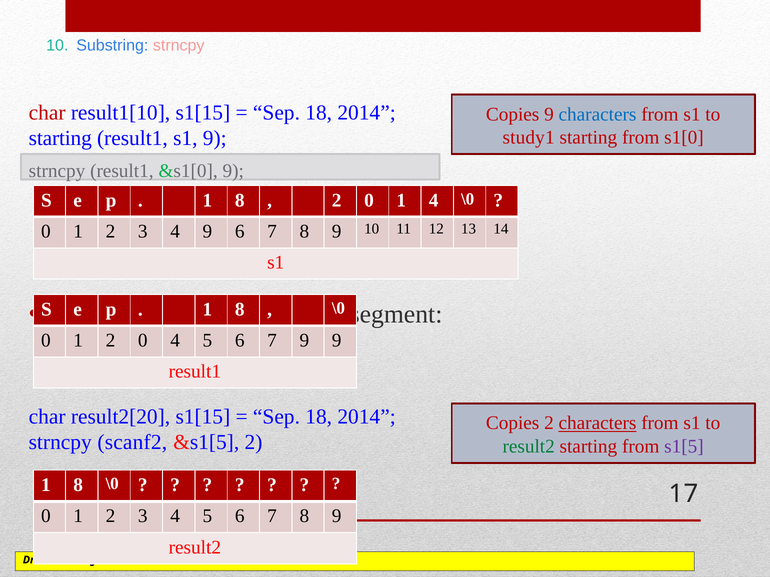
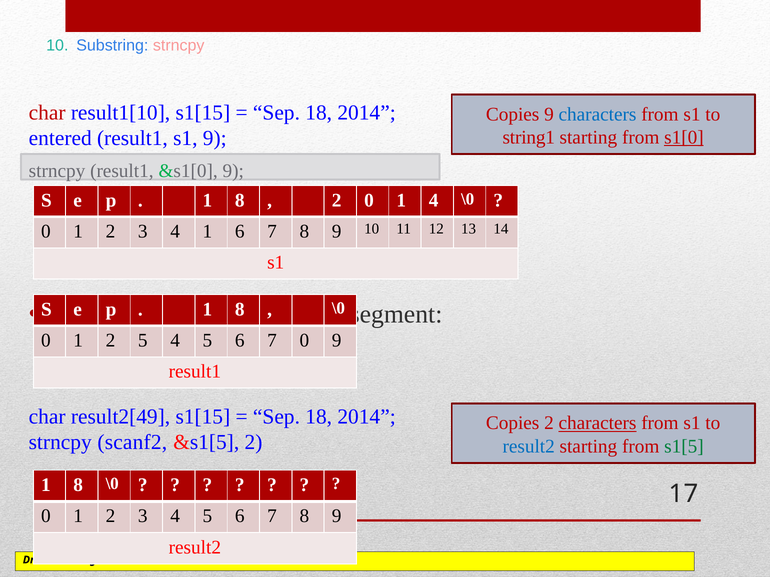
study1: study1 -> string1 (529, 137)
s1[0 underline: none -> present (684, 137)
starting: starting -> entered (60, 138)
4 9: 9 -> 1 (207, 232)
1 2 0: 0 -> 5 (143, 341)
7 9: 9 -> 0 (304, 341)
result2[20: result2[20 -> result2[49 (121, 417)
result2 colour: green -> blue (529, 447)
s1[5 colour: purple -> green (684, 447)
